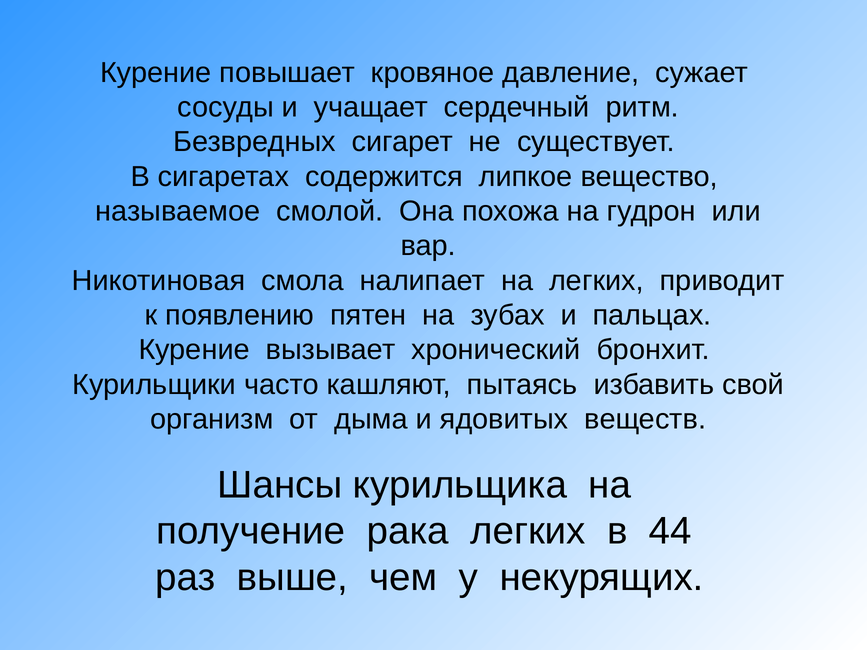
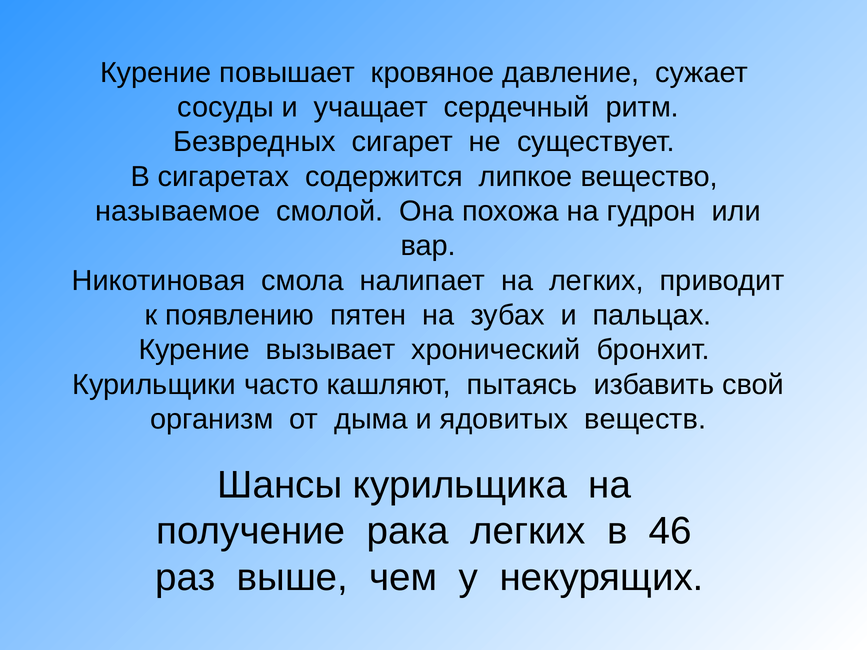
44: 44 -> 46 (670, 531)
